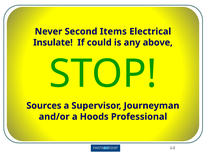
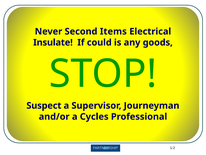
above: above -> goods (158, 42)
Sources: Sources -> Suspect (44, 105)
Hoods: Hoods -> Cycles (94, 116)
